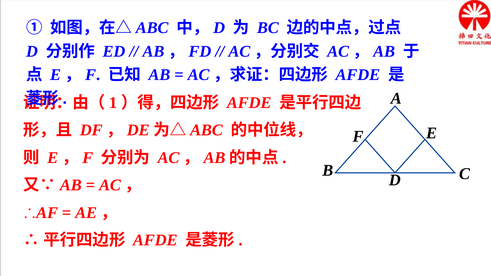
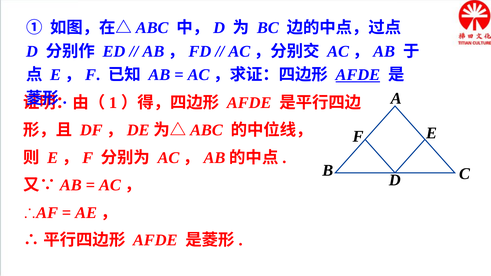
AFDE underline: none -> present (358, 75)
